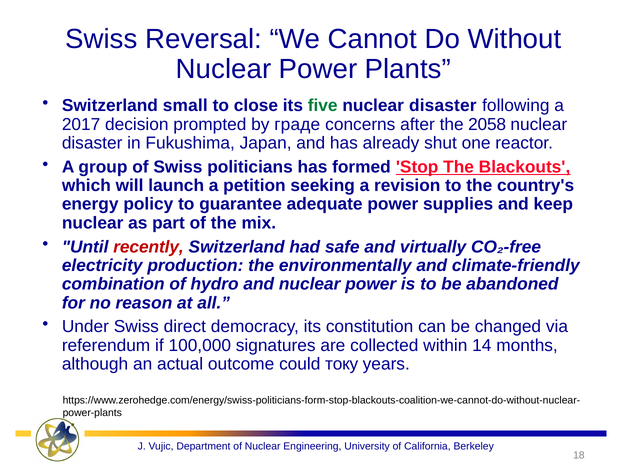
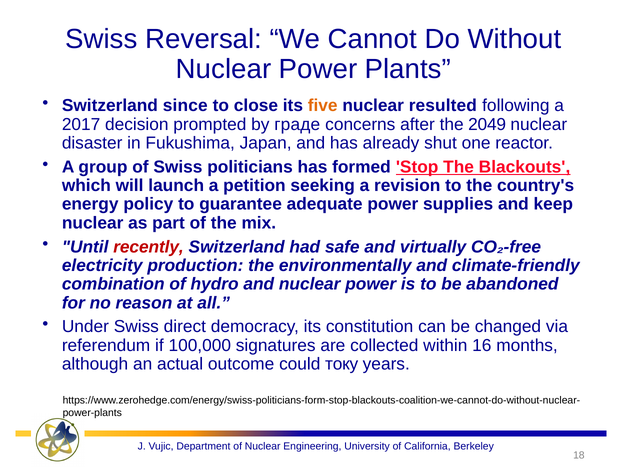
small: small -> since (185, 106)
five colour: green -> orange (323, 106)
disaster: disaster -> resulted (443, 106)
2058: 2058 -> 2049 (487, 124)
14: 14 -> 16 (482, 345)
